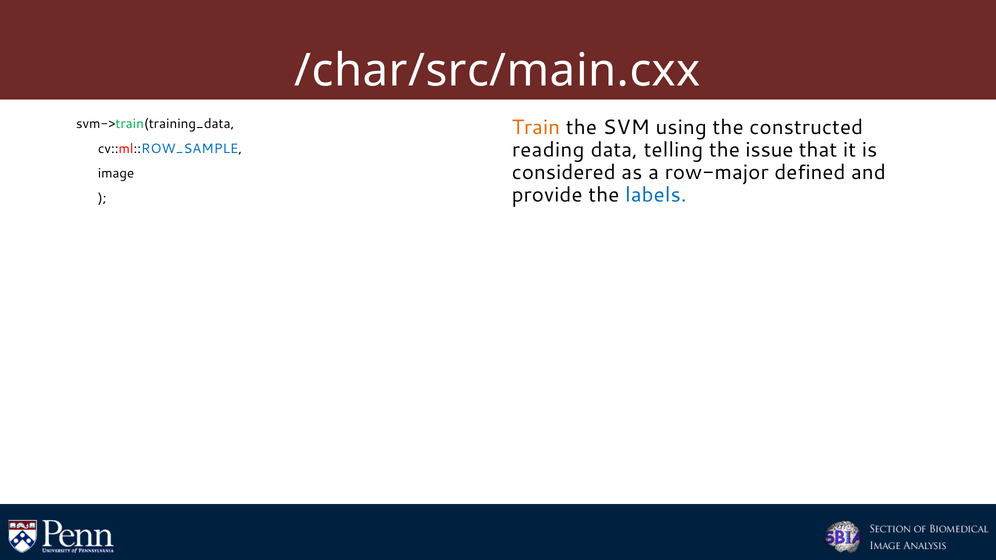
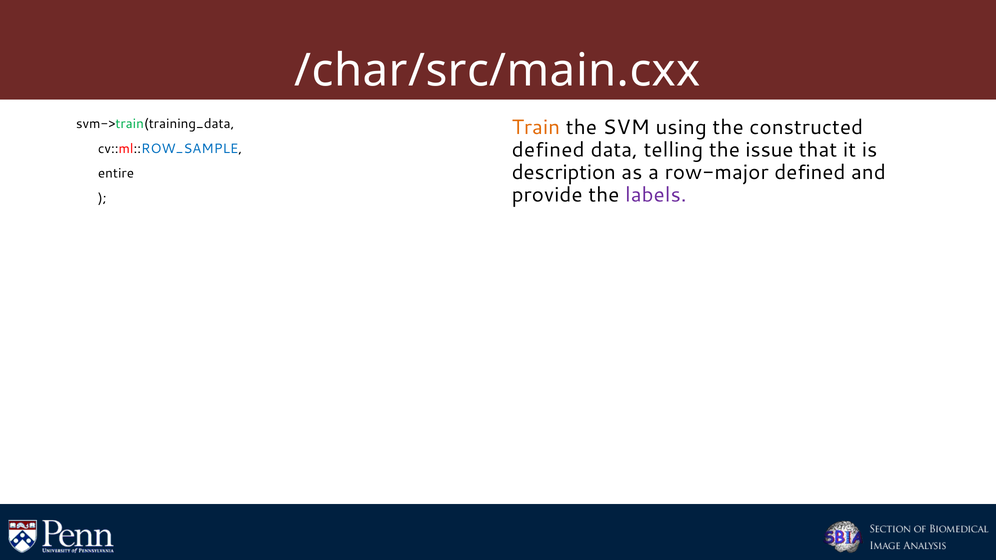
reading: reading -> defined (548, 150)
considered: considered -> description (564, 172)
image: image -> entire (116, 174)
labels colour: blue -> purple (656, 195)
